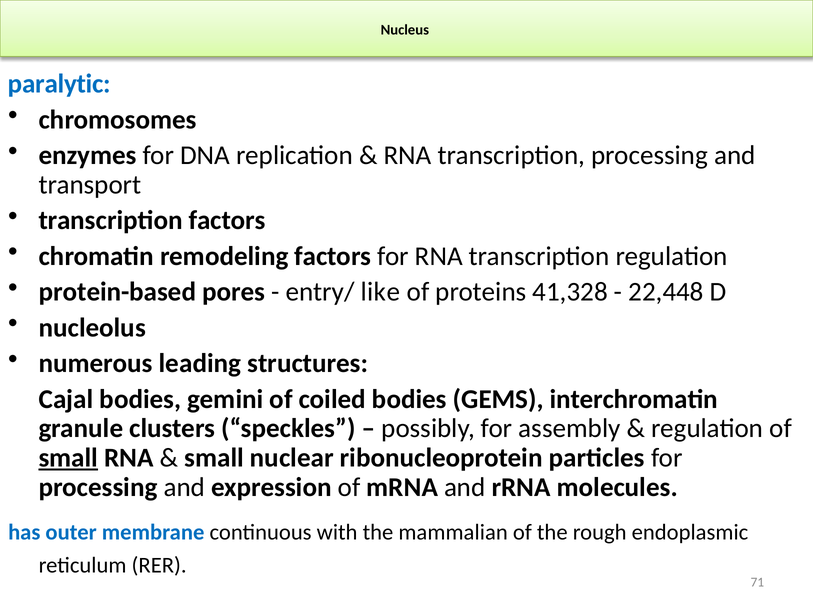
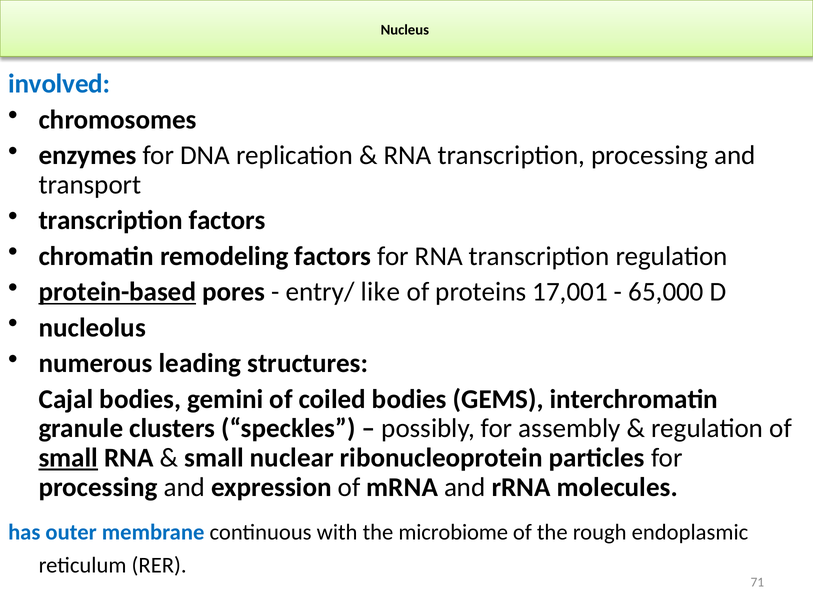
paralytic: paralytic -> involved (59, 84)
protein-based underline: none -> present (117, 292)
41,328: 41,328 -> 17,001 (570, 292)
22,448: 22,448 -> 65,000 (666, 292)
mammalian: mammalian -> microbiome (453, 532)
